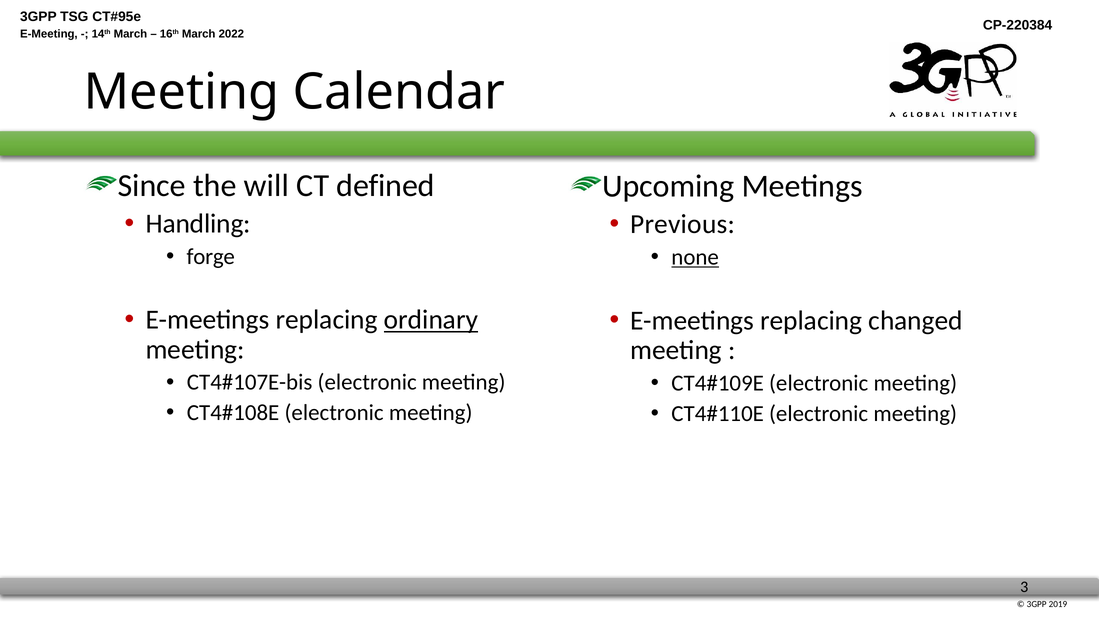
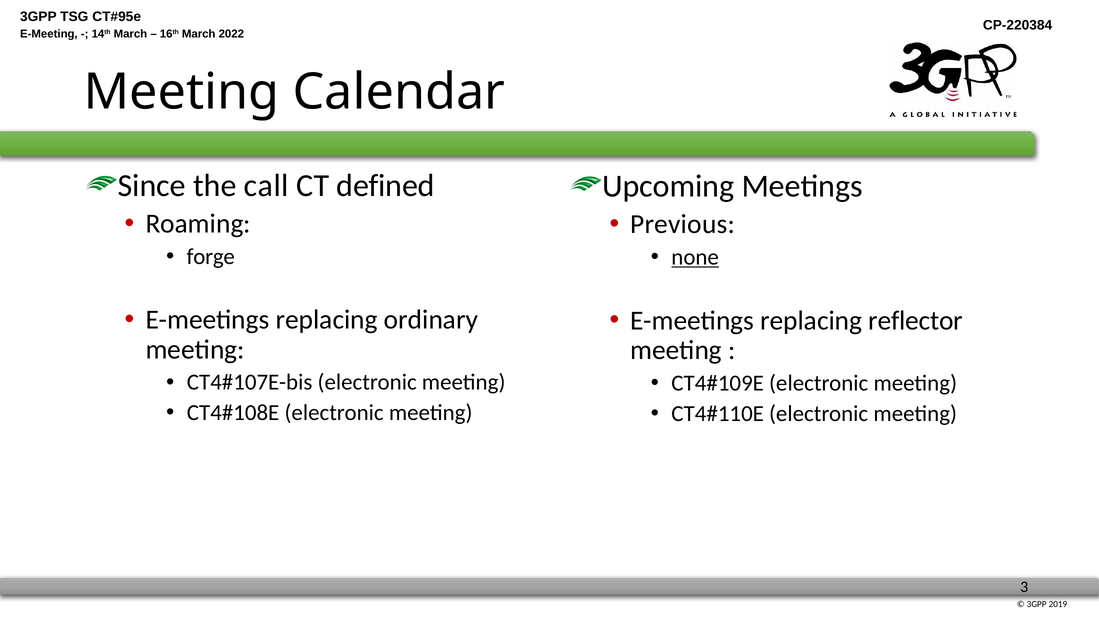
will: will -> call (266, 186)
Handling: Handling -> Roaming (198, 224)
ordinary underline: present -> none (431, 320)
changed: changed -> reflector (916, 321)
